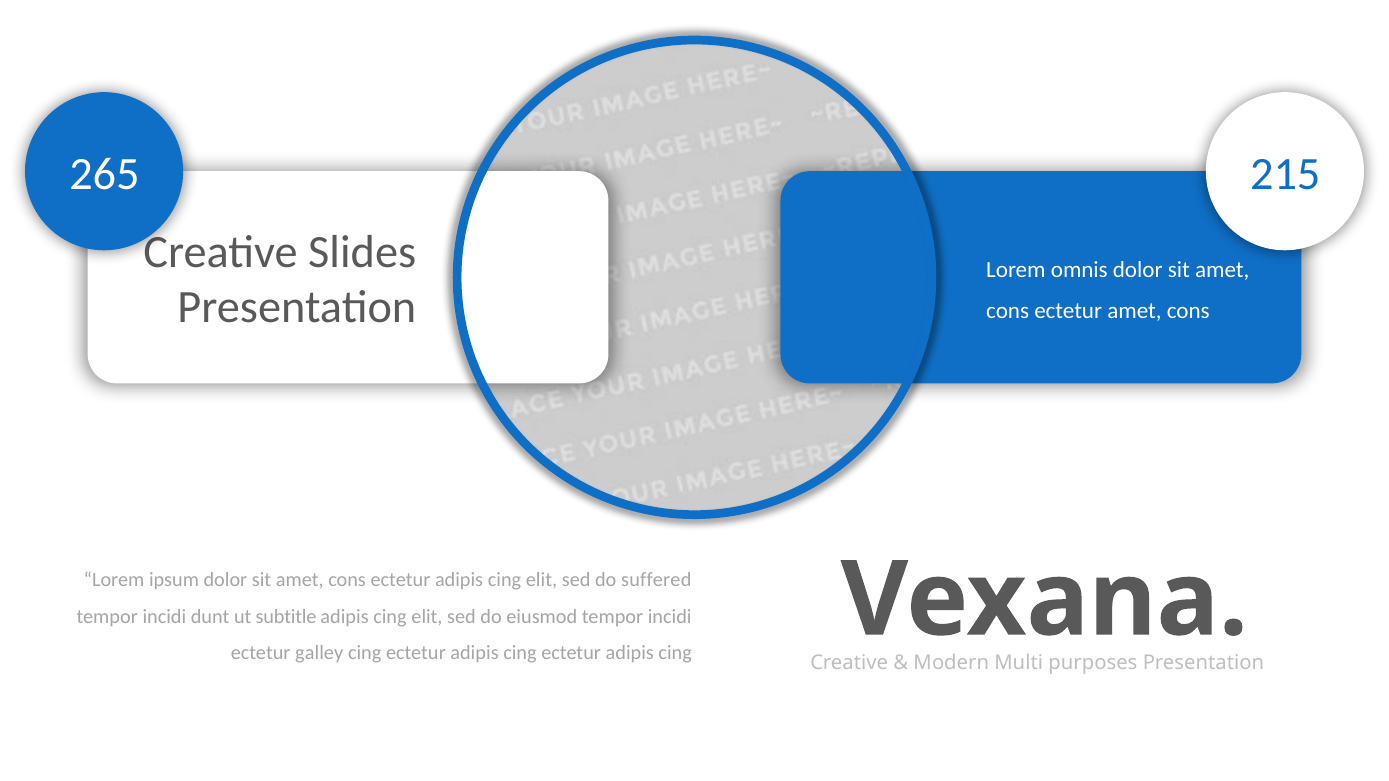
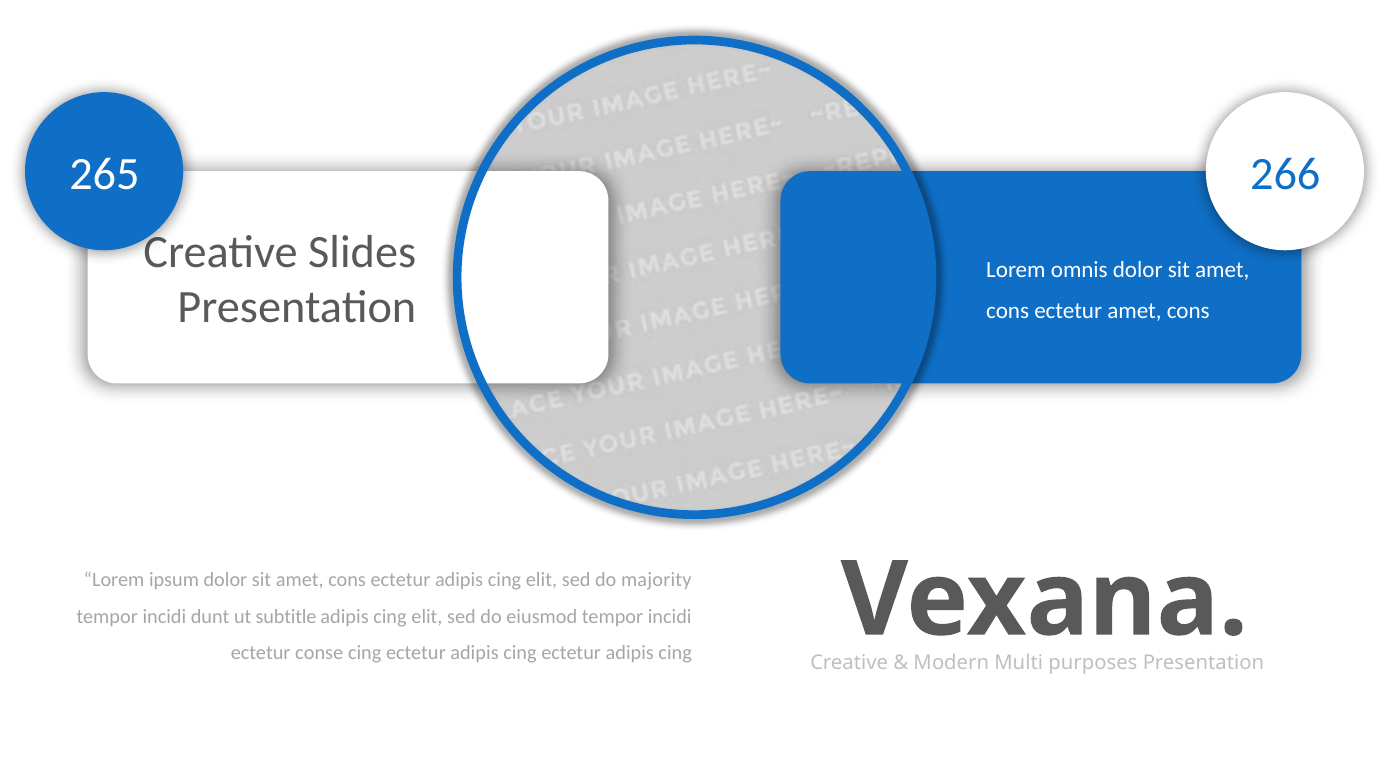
215: 215 -> 266 (1285, 174)
suffered: suffered -> majority (656, 580)
galley: galley -> conse (319, 653)
